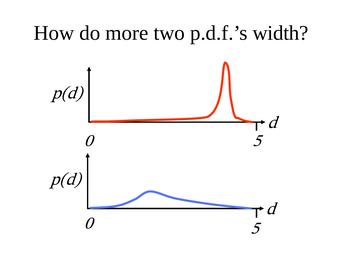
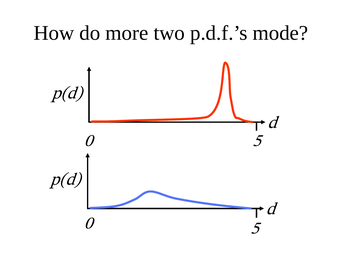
width: width -> mode (280, 33)
